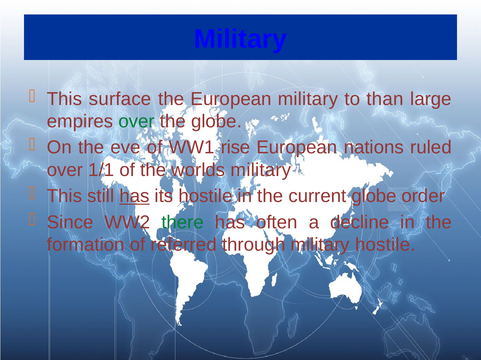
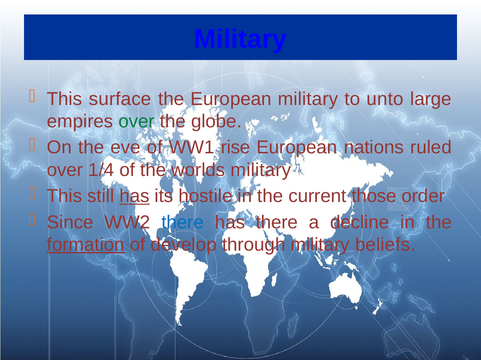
than: than -> unto (385, 99)
1/1: 1/1 -> 1/4 (101, 170)
current globe: globe -> those (374, 196)
there colour: green -> blue (183, 223)
has often: often -> there (277, 223)
formation underline: none -> present (86, 245)
referred: referred -> develop (184, 245)
military hostile: hostile -> beliefs (385, 245)
